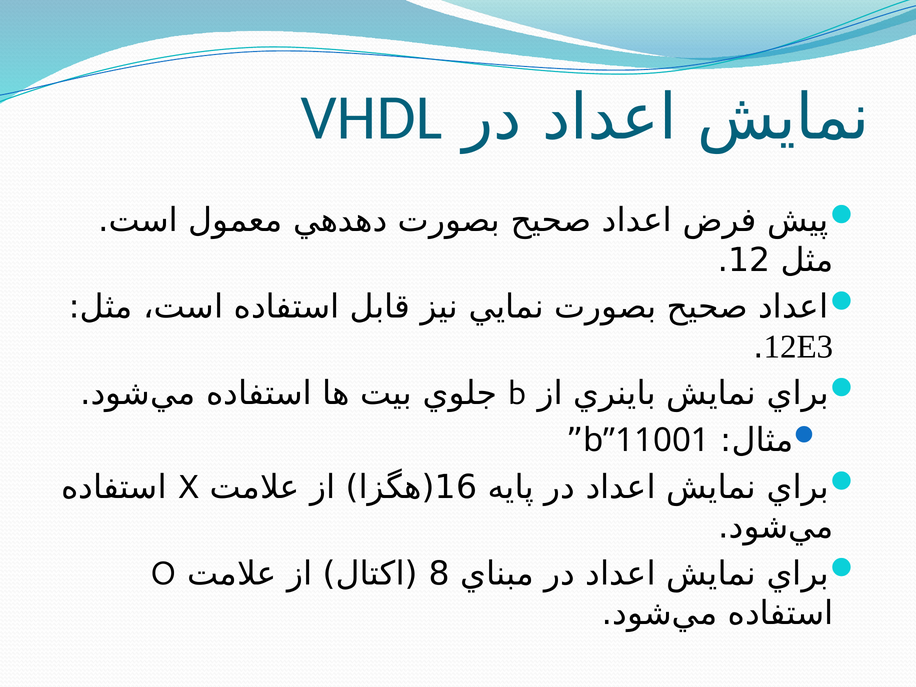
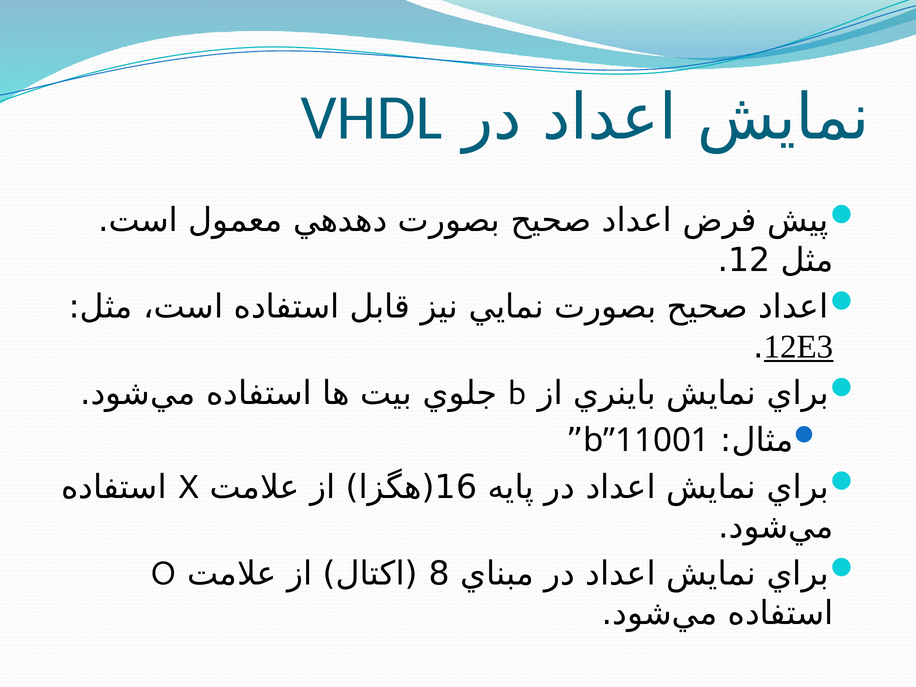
12E3 underline: none -> present (799, 347)
